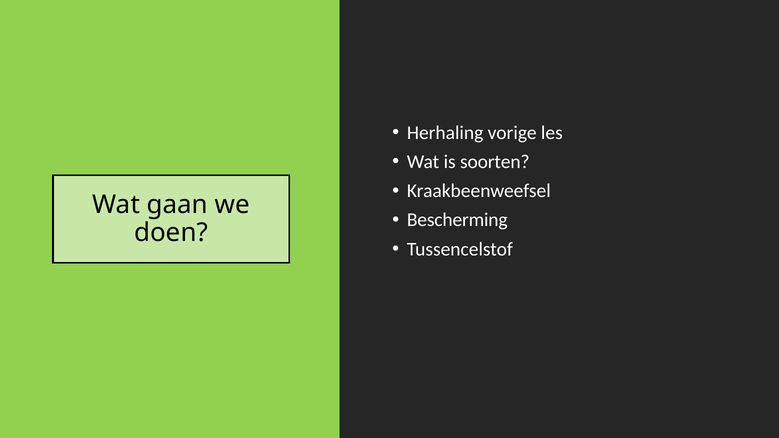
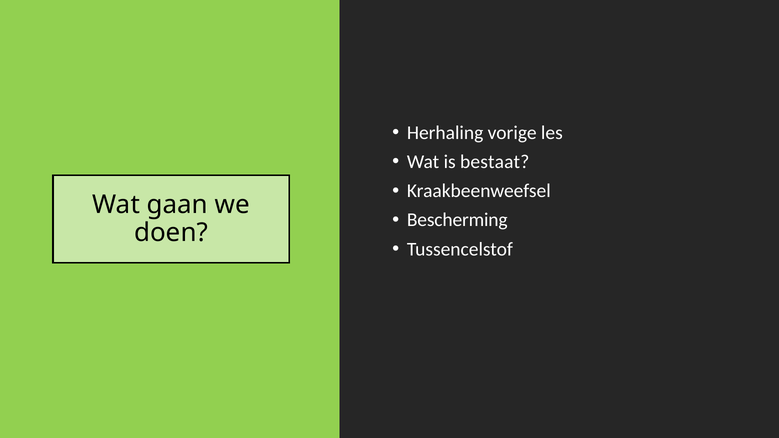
soorten: soorten -> bestaat (495, 162)
